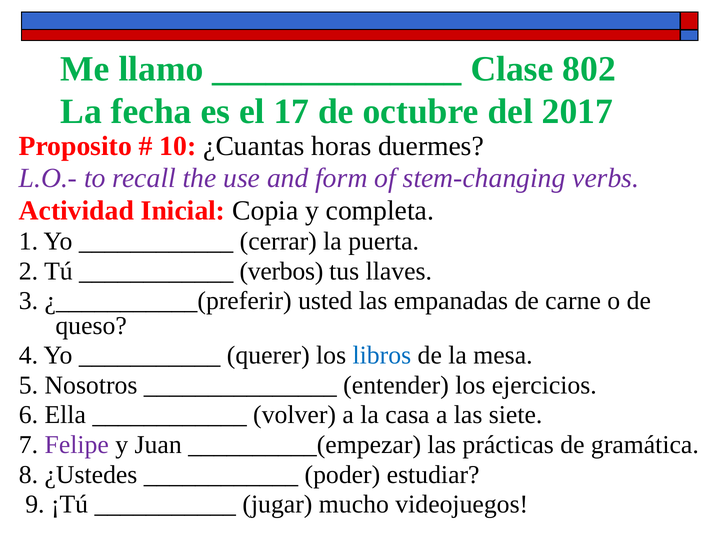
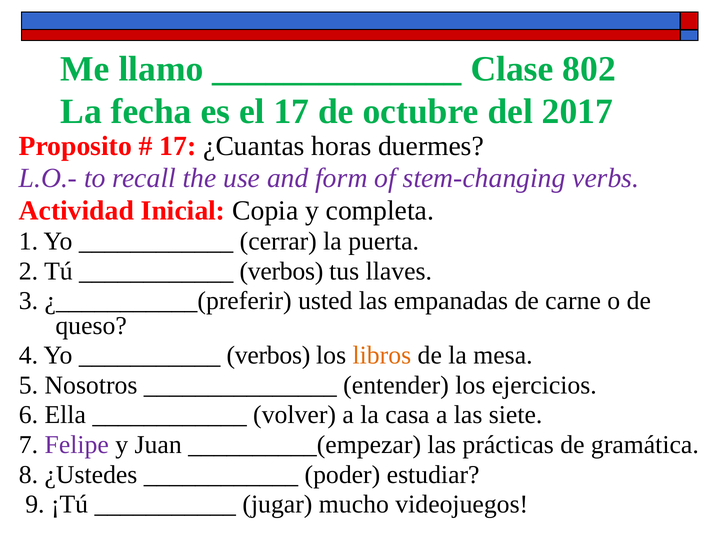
10: 10 -> 17 (178, 146)
querer: querer -> verbos (268, 355)
libros colour: blue -> orange (382, 355)
